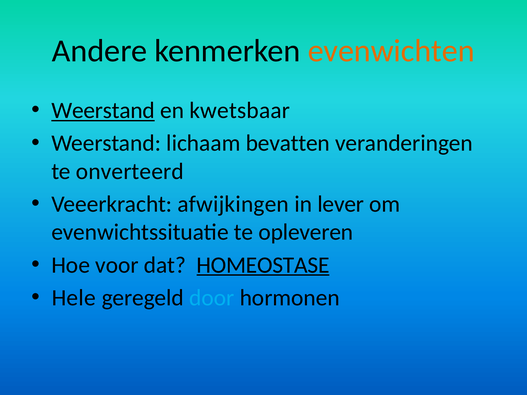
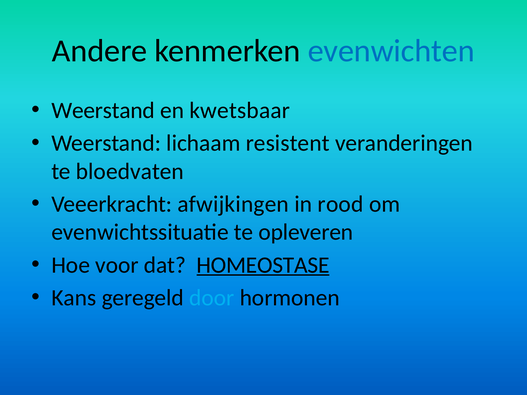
evenwichten colour: orange -> blue (391, 51)
Weerstand underline: present -> none (103, 111)
bevatten: bevatten -> resistent (288, 143)
onverteerd: onverteerd -> bloedvaten (130, 171)
lever: lever -> rood (341, 204)
Hele: Hele -> Kans (74, 298)
